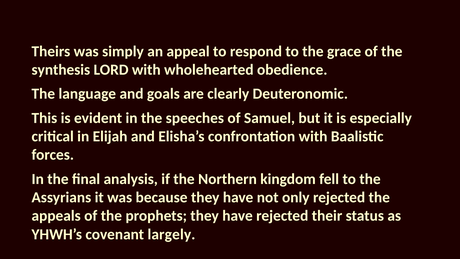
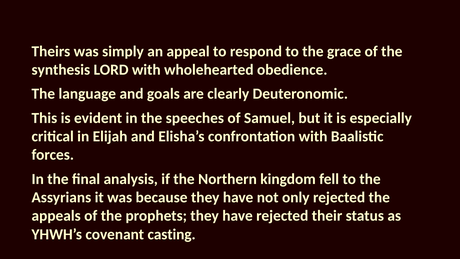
largely: largely -> casting (172, 234)
